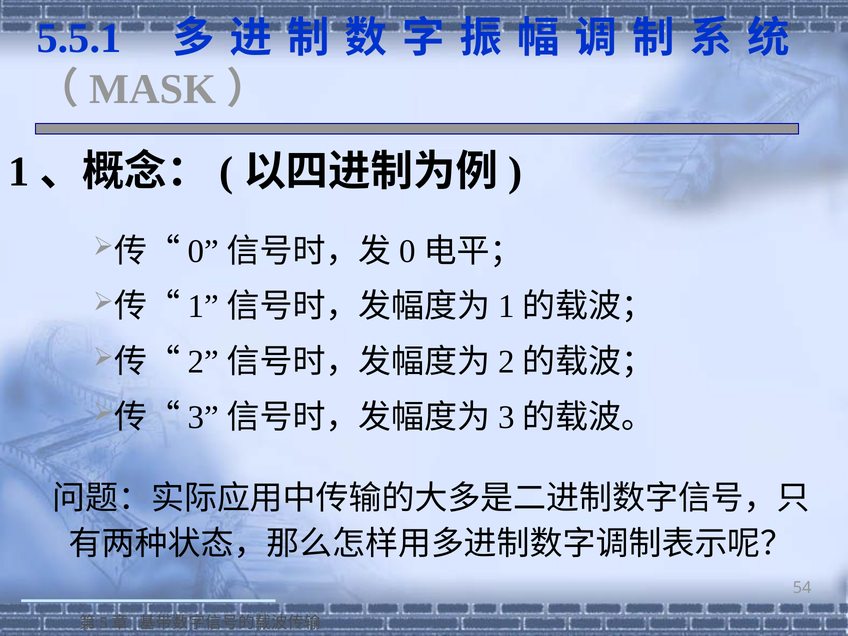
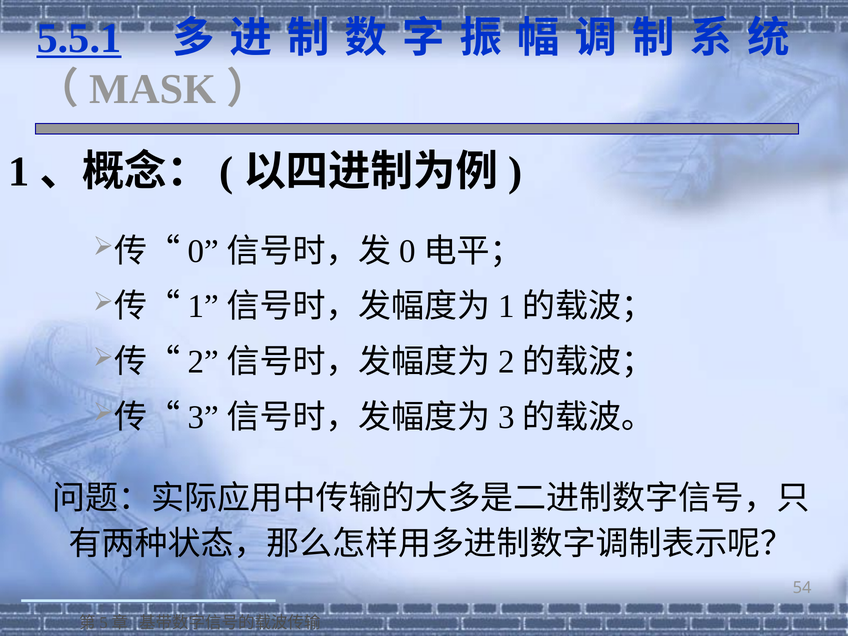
5.5.1 underline: none -> present (79, 38)
